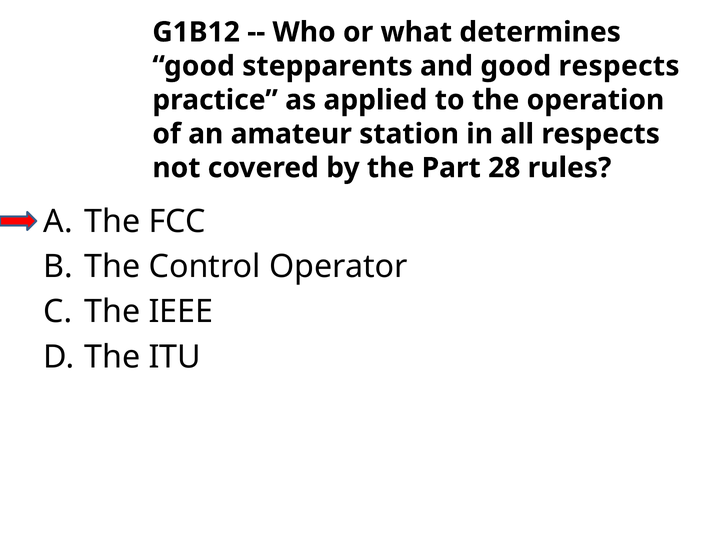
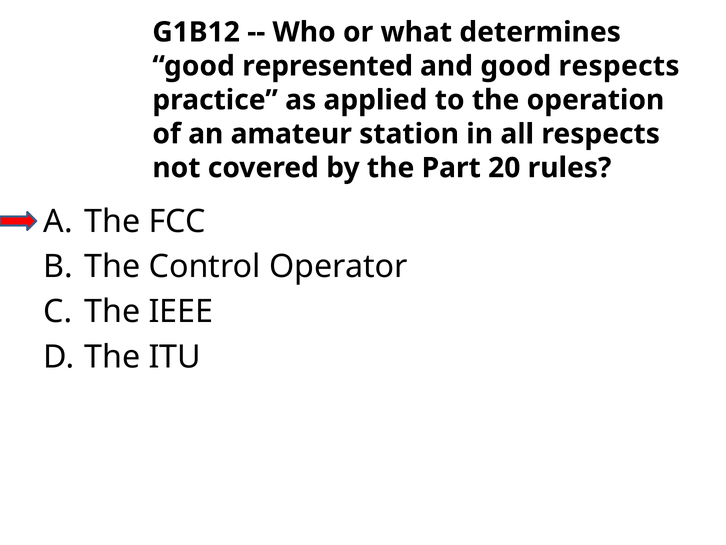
stepparents: stepparents -> represented (328, 66)
28: 28 -> 20 (504, 168)
